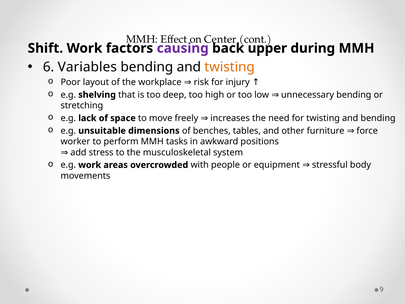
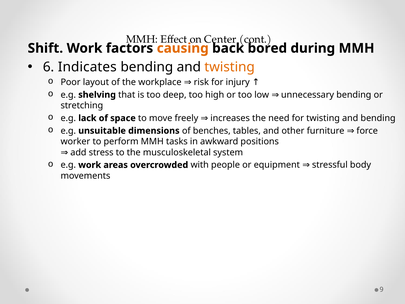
causing colour: purple -> orange (183, 48)
upper: upper -> bored (267, 48)
Variables: Variables -> Indicates (87, 67)
